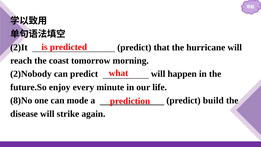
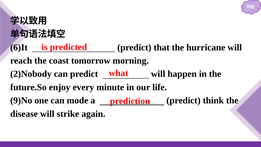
2)It: 2)It -> 6)It (19, 47)
8)No: 8)No -> 9)No (21, 100)
build: build -> think (213, 100)
